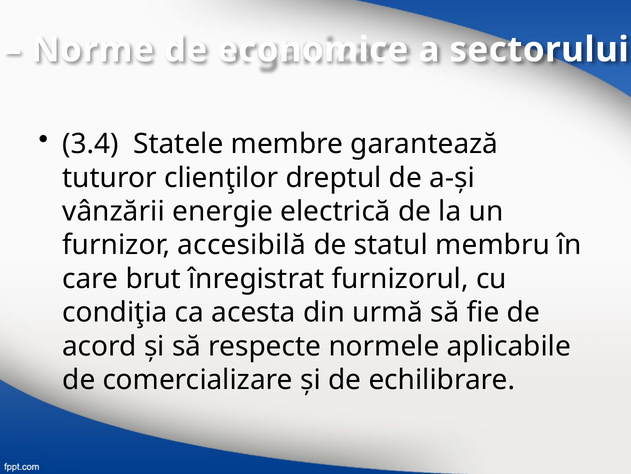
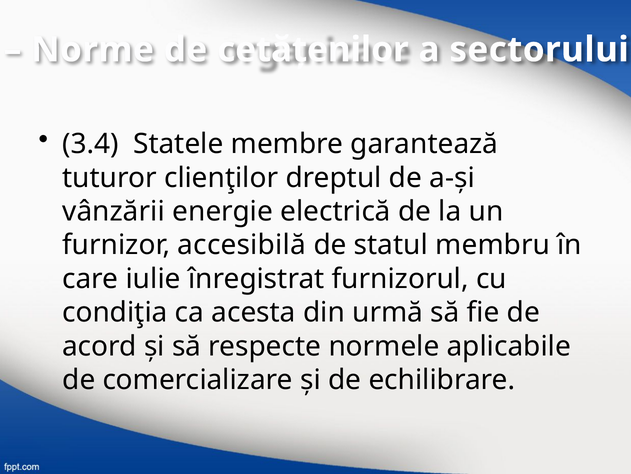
economice: economice -> cetăţenilor (313, 50)
brut: brut -> iulie (153, 278)
